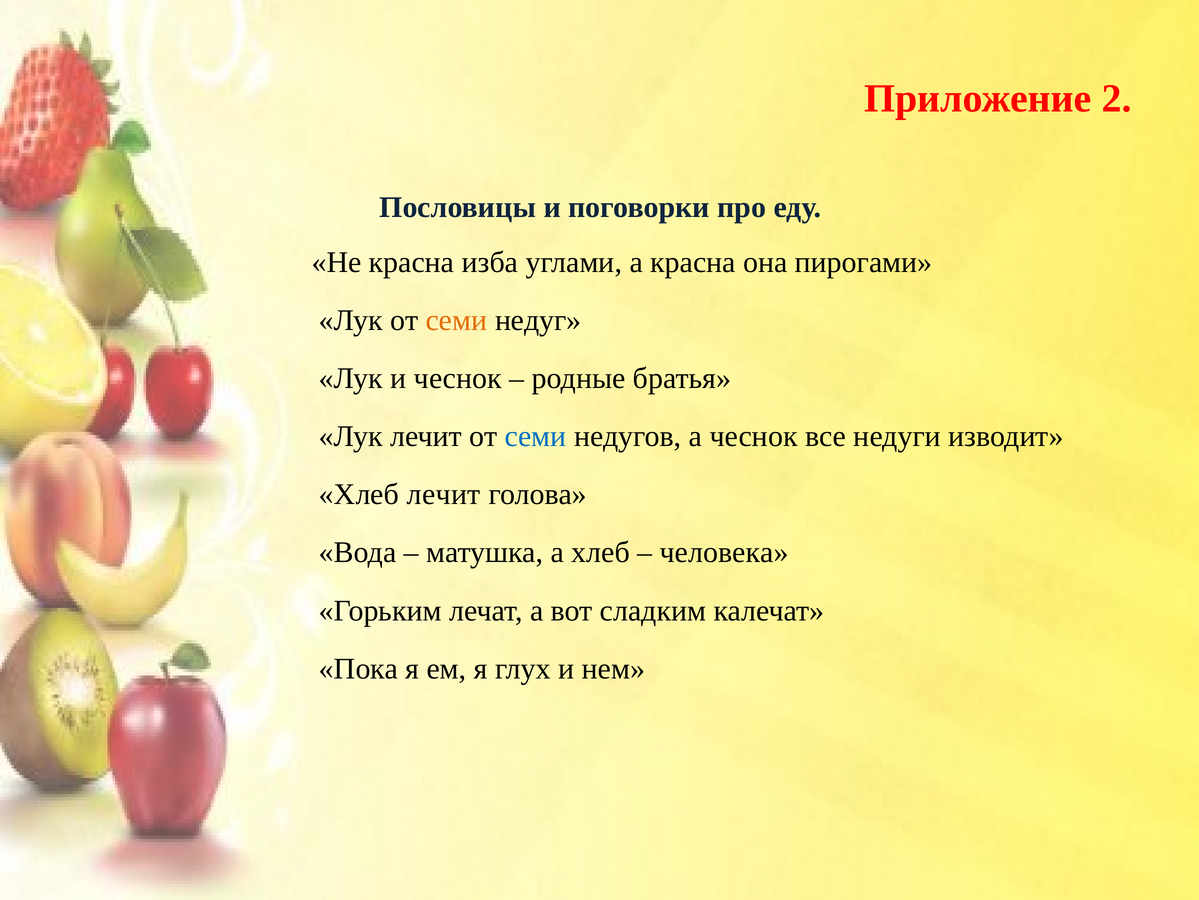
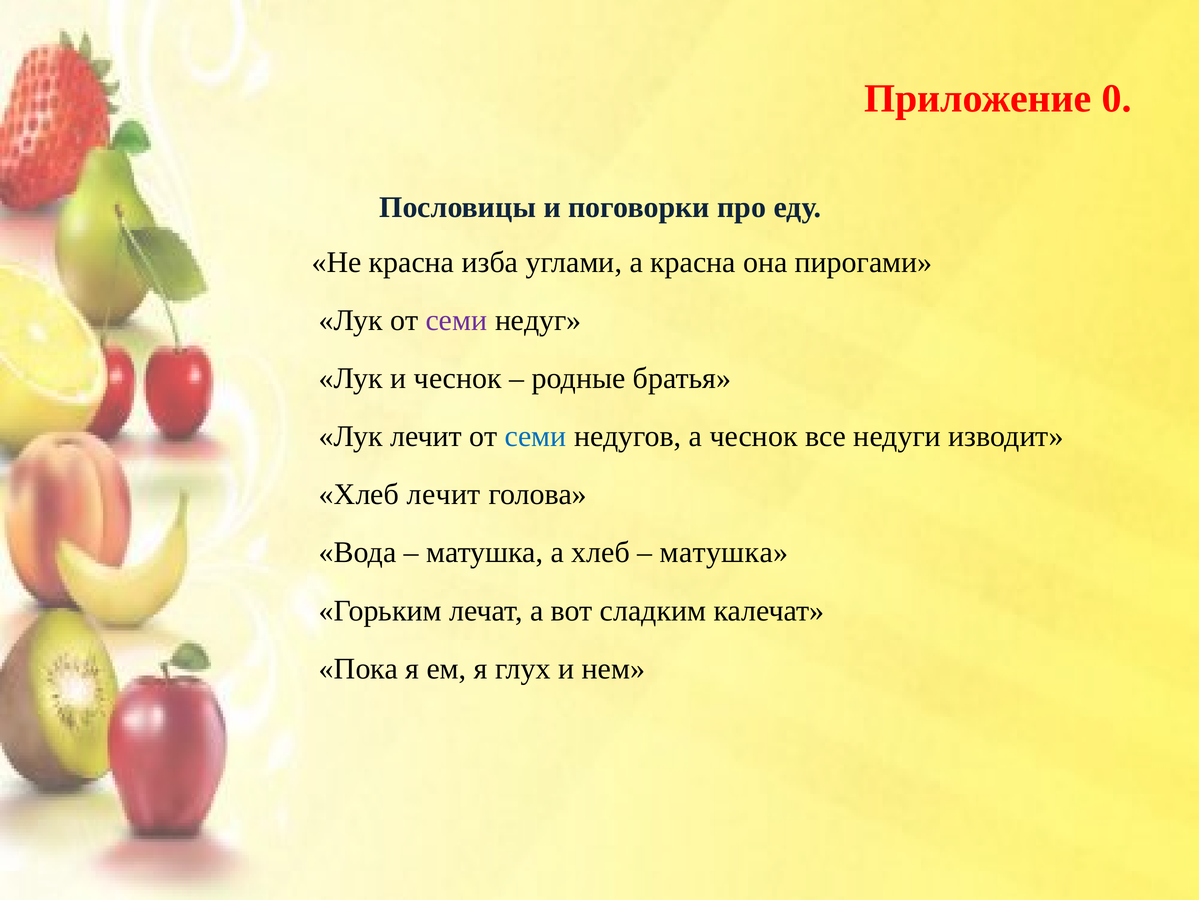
2: 2 -> 0 (1117, 98)
семи colour: orange -> purple (457, 320)
человека: человека -> матушка (724, 552)
